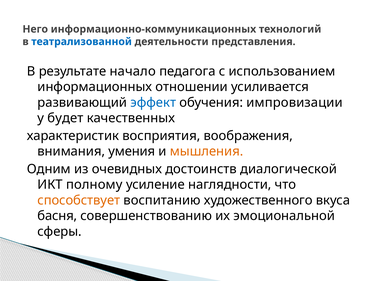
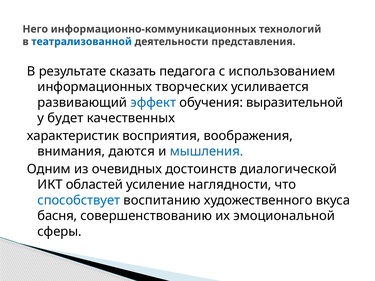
начало: начало -> сказать (133, 71)
отношении: отношении -> творческих (192, 87)
импровизации: импровизации -> выразительной (295, 103)
умения: умения -> даются (132, 152)
мышления colour: orange -> blue (207, 152)
полному: полному -> областей (94, 185)
способствует colour: orange -> blue (79, 200)
